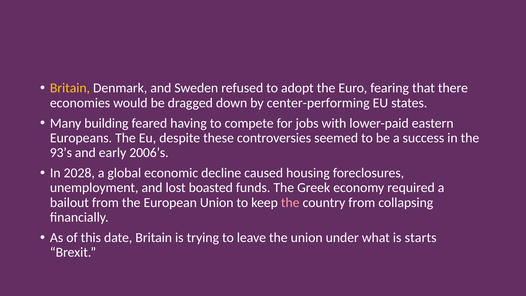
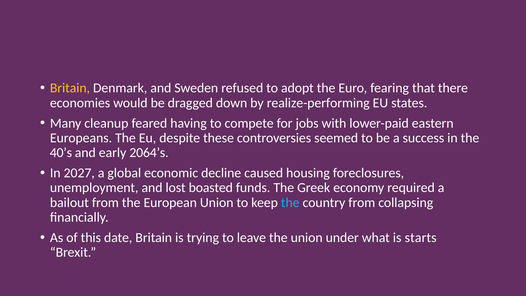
center-performing: center-performing -> realize-performing (318, 103)
building: building -> cleanup (106, 123)
93’s: 93’s -> 40’s (61, 153)
2006’s: 2006’s -> 2064’s (149, 153)
2028: 2028 -> 2027 (79, 173)
the colour: pink -> light blue (290, 203)
